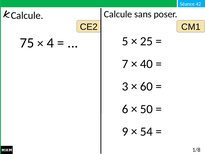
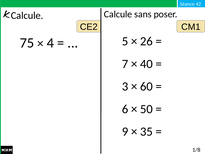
25: 25 -> 26 (146, 41)
54: 54 -> 35 (146, 131)
